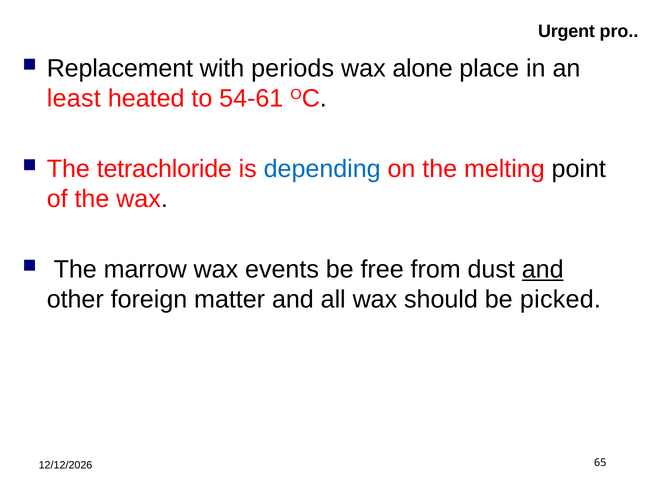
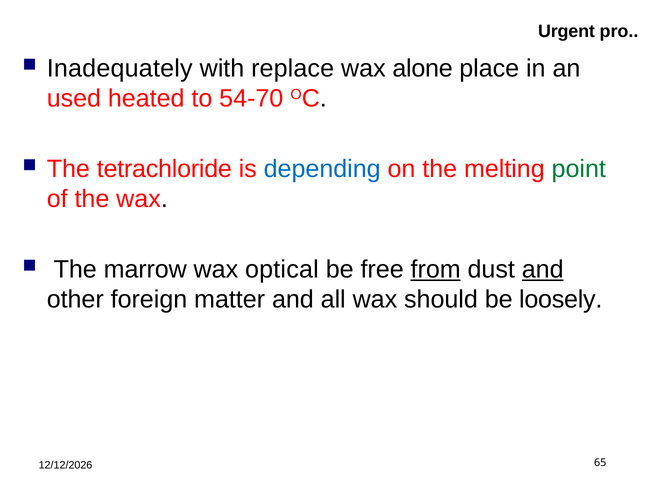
Replacement: Replacement -> Inadequately (120, 68)
periods: periods -> replace (293, 68)
least: least -> used (74, 99)
54-61: 54-61 -> 54-70 (251, 99)
point colour: black -> green (579, 169)
events: events -> optical (282, 269)
from underline: none -> present (436, 269)
picked: picked -> loosely (561, 299)
